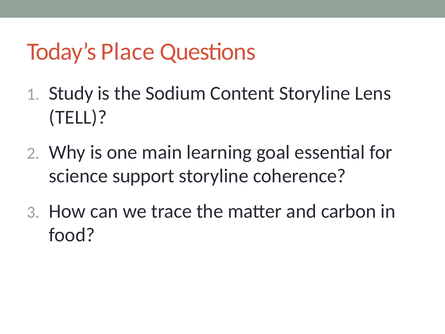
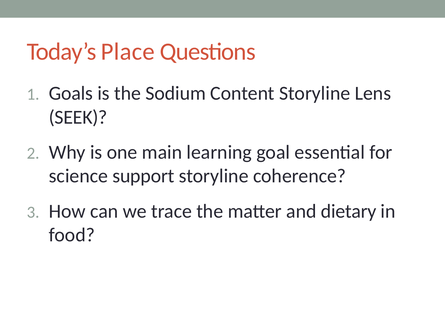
Study: Study -> Goals (71, 93)
TELL: TELL -> SEEK (78, 117)
carbon: carbon -> dietary (349, 211)
